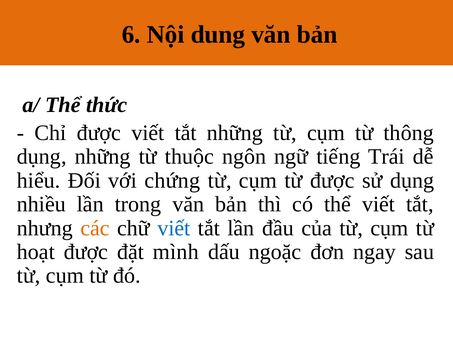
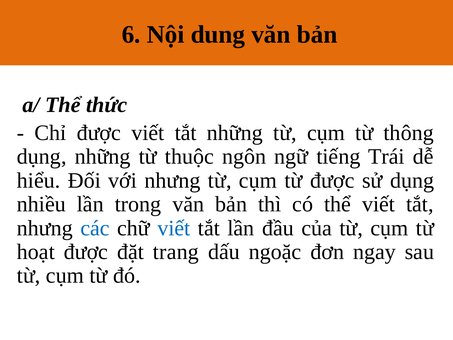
với chứng: chứng -> nhưng (172, 180)
các colour: orange -> blue (95, 228)
mình: mình -> trang (176, 252)
